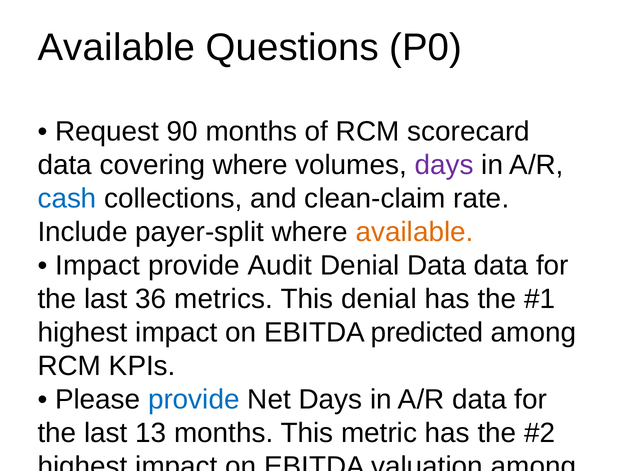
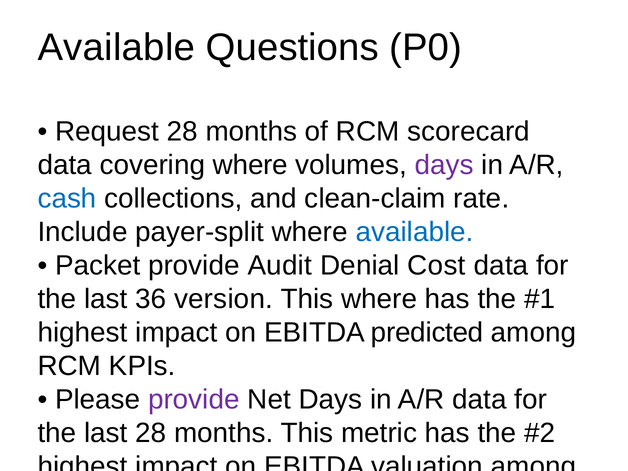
Request 90: 90 -> 28 (182, 132)
available colour: orange -> blue (415, 232)
Impact: Impact -> Packet (98, 266)
Denial Data: Data -> Cost (437, 266)
metrics: metrics -> version (224, 299)
This denial: denial -> where (379, 299)
provide colour: blue -> purple (194, 400)
last 13: 13 -> 28 (151, 433)
